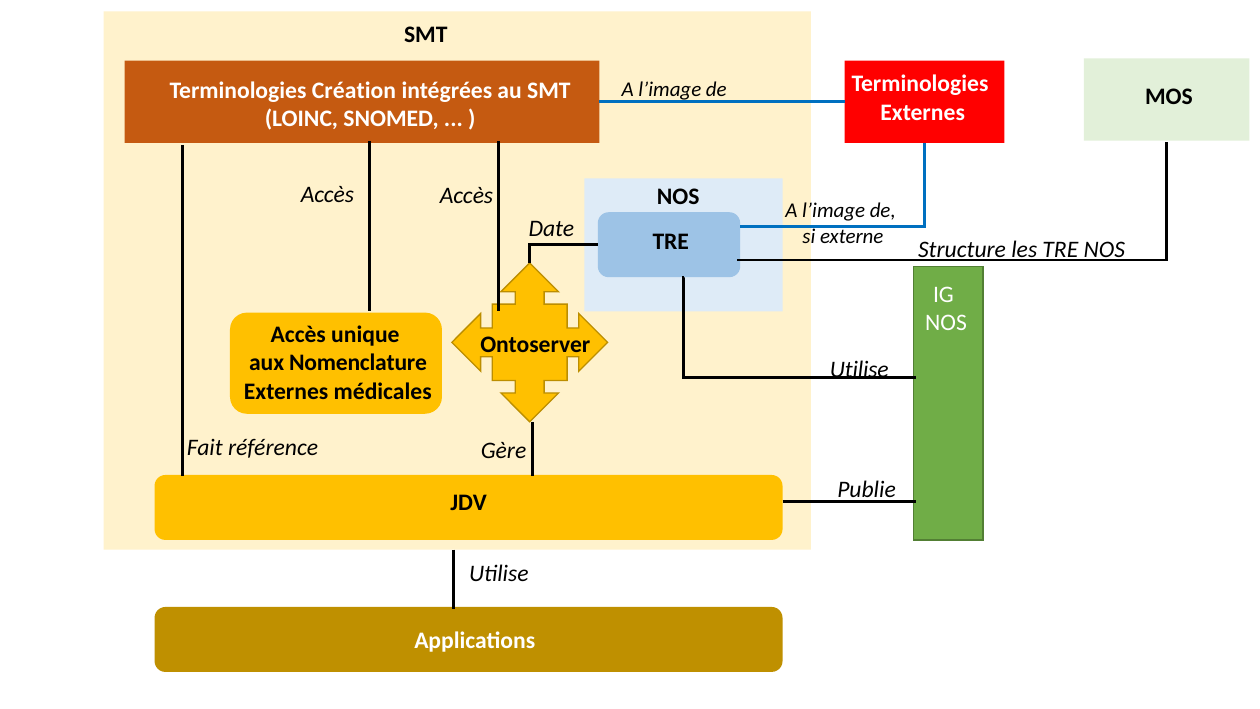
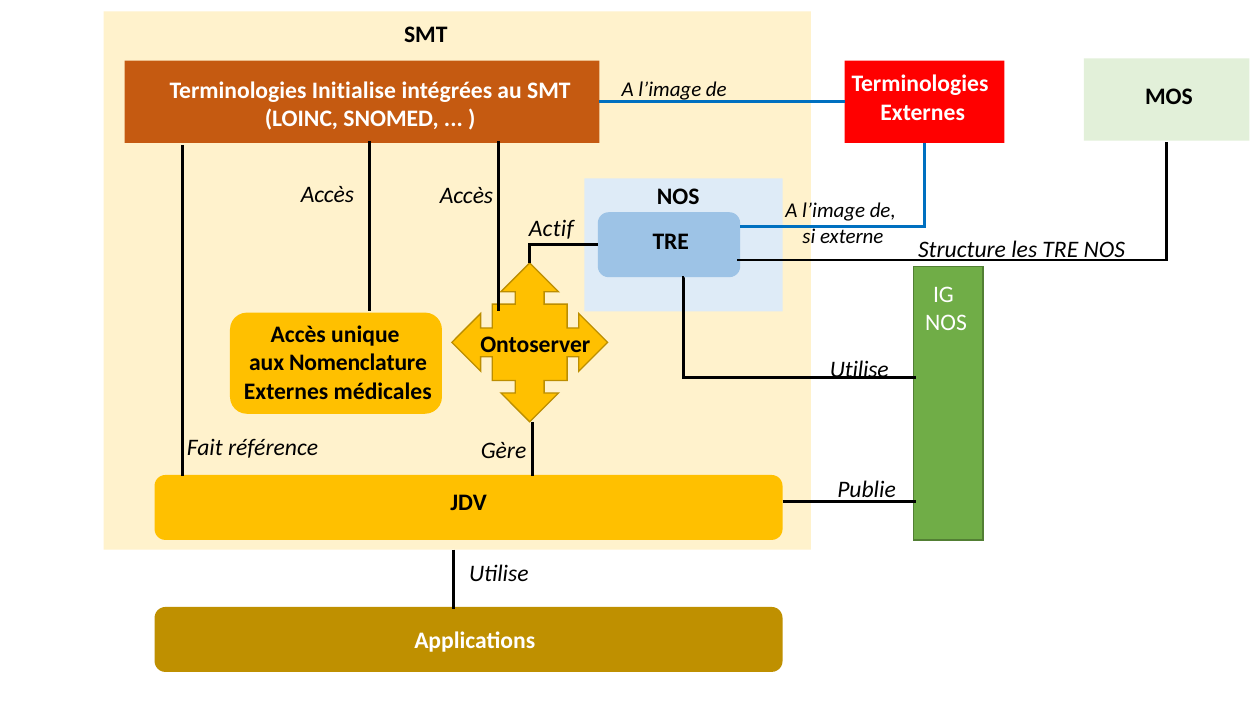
Création: Création -> Initialise (354, 91)
Date: Date -> Actif (551, 228)
